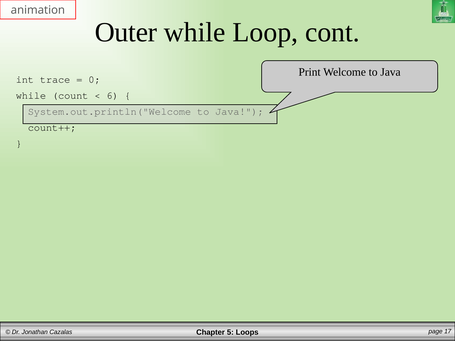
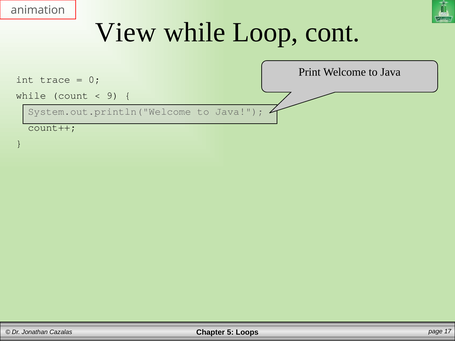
Outer: Outer -> View (126, 32)
6: 6 -> 9 (113, 96)
